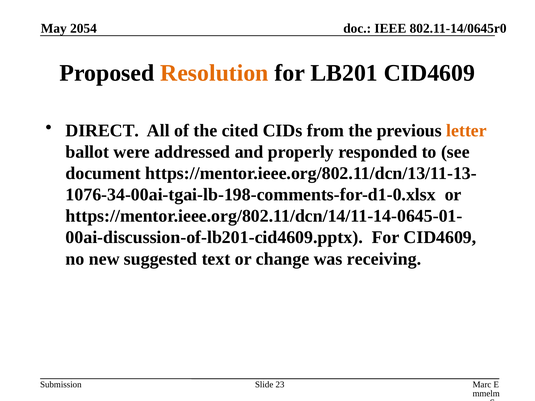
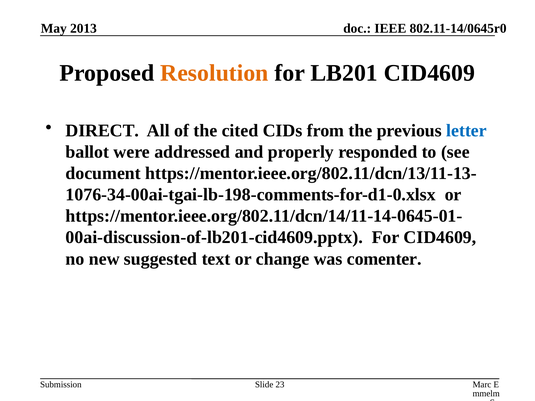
2054: 2054 -> 2013 (83, 29)
letter colour: orange -> blue (467, 131)
receiving: receiving -> comenter (384, 259)
